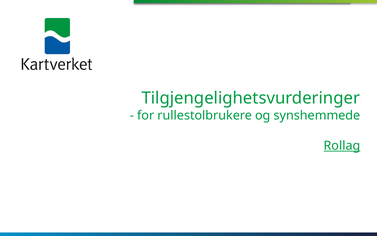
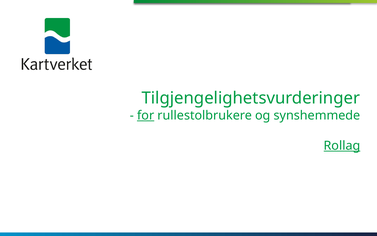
for underline: none -> present (146, 115)
